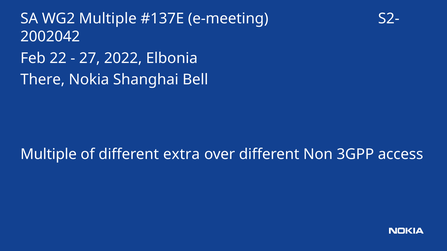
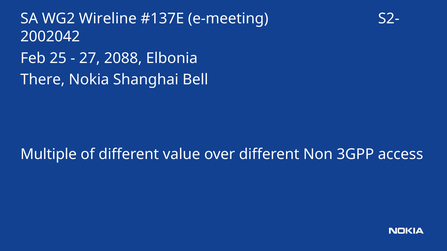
WG2 Multiple: Multiple -> Wireline (108, 19)
22: 22 -> 25 (58, 58)
2022: 2022 -> 2088 (123, 58)
extra: extra -> value (182, 154)
